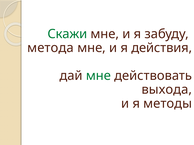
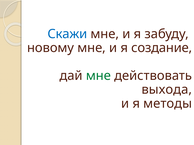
Скажи colour: green -> blue (67, 34)
метода: метода -> новому (51, 48)
действия: действия -> создание (162, 48)
